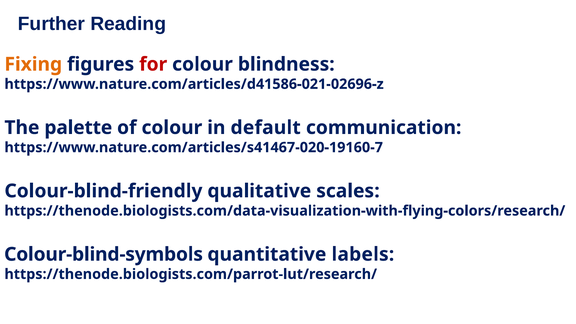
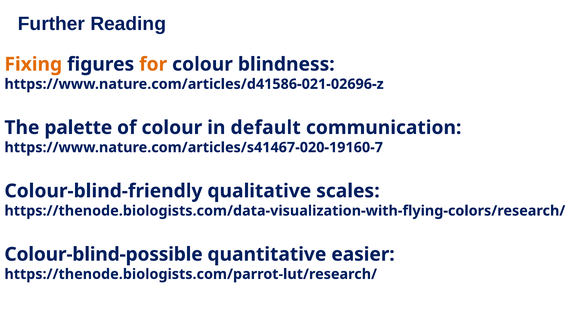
for colour: red -> orange (153, 64)
Colour-blind-symbols: Colour-blind-symbols -> Colour-blind-possible (104, 254)
labels: labels -> easier (363, 254)
